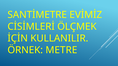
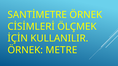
SANTİMETRE EVİMİZ: EVİMİZ -> ÖRNEK (86, 15)
